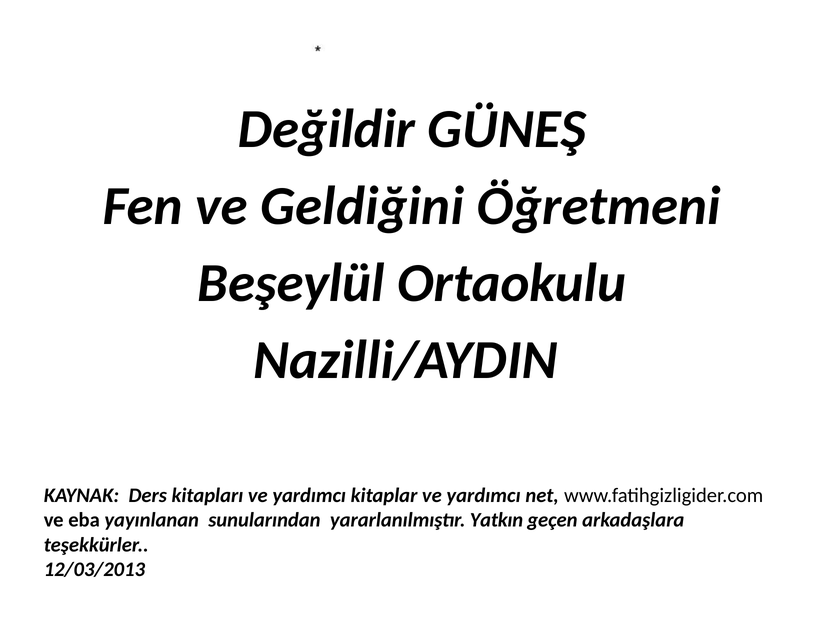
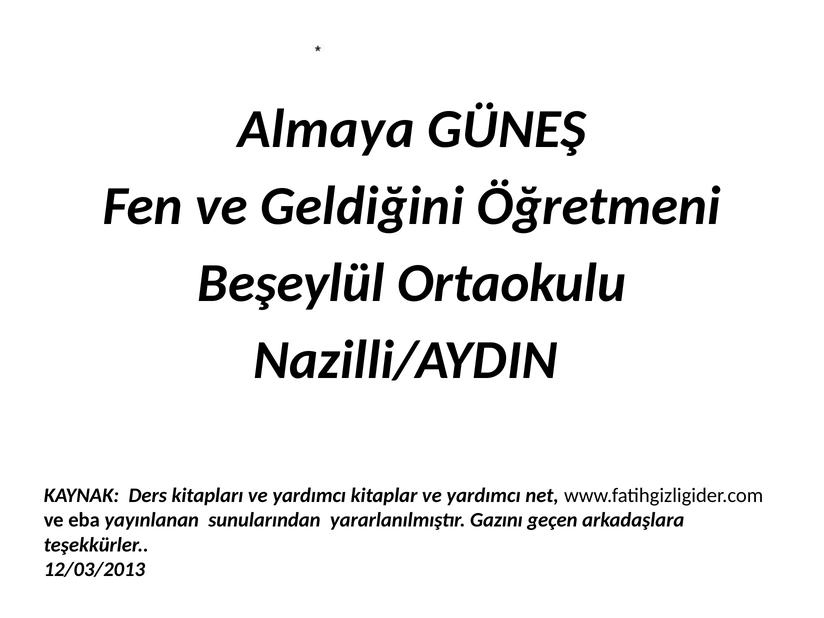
Değildir: Değildir -> Almaya (326, 129)
Yatkın: Yatkın -> Gazını (496, 520)
